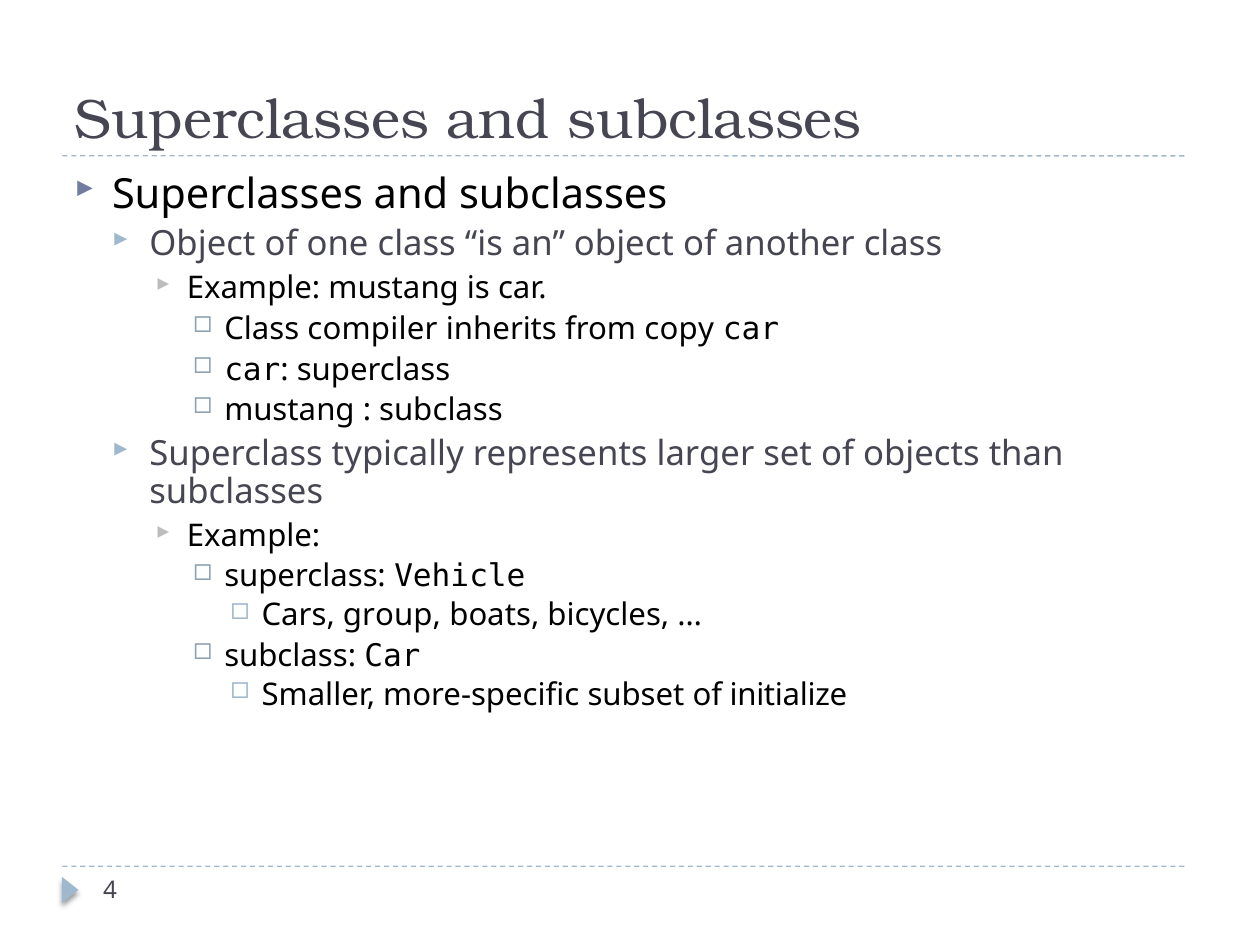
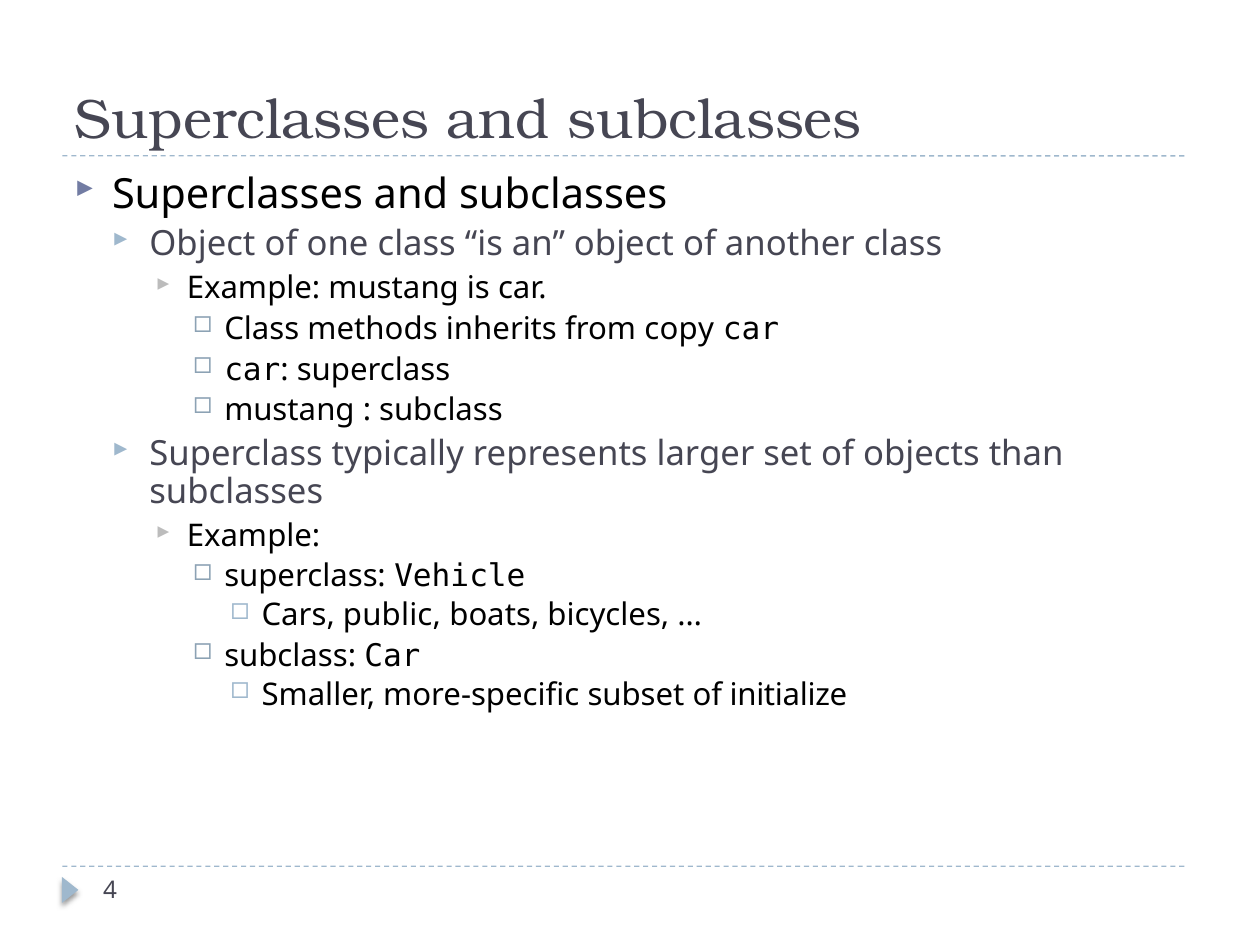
compiler: compiler -> methods (373, 329)
group: group -> public (392, 616)
